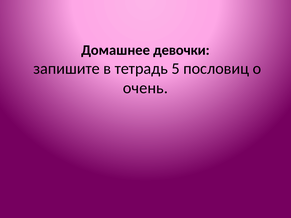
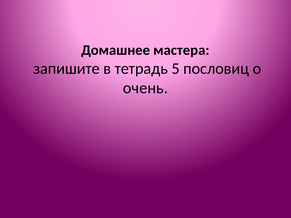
девочки: девочки -> мастера (181, 50)
